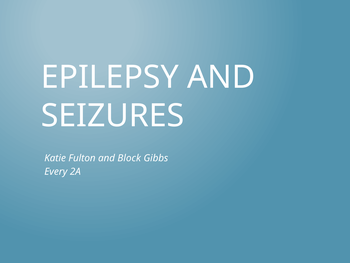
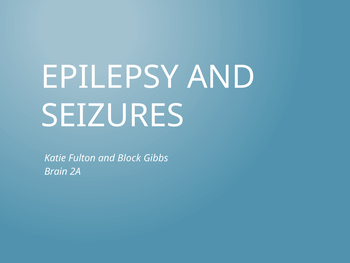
Every: Every -> Brain (56, 171)
